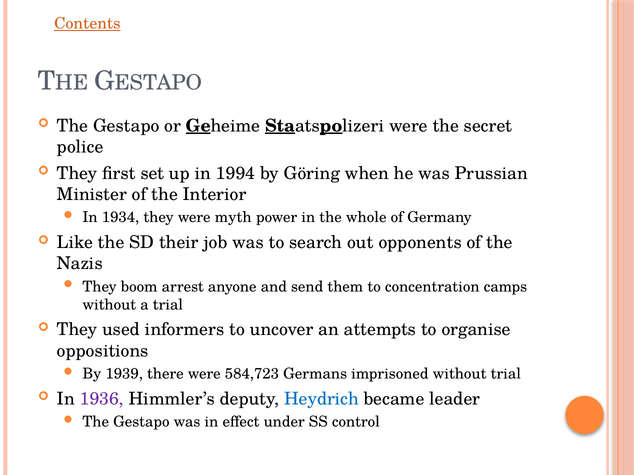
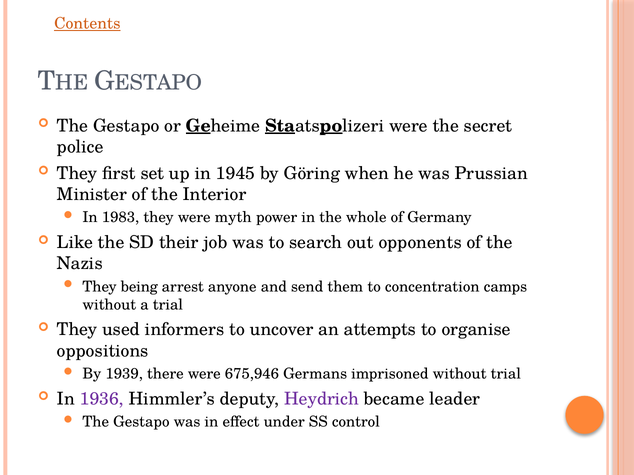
1994: 1994 -> 1945 (236, 174)
1934: 1934 -> 1983 (121, 218)
boom: boom -> being (139, 287)
584,723: 584,723 -> 675,946 (252, 374)
Heydrich colour: blue -> purple (322, 399)
